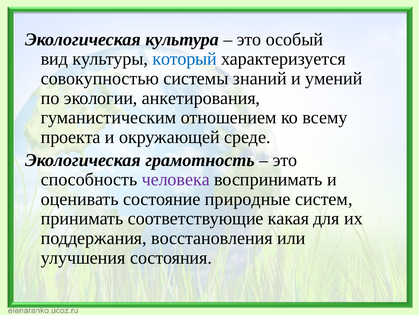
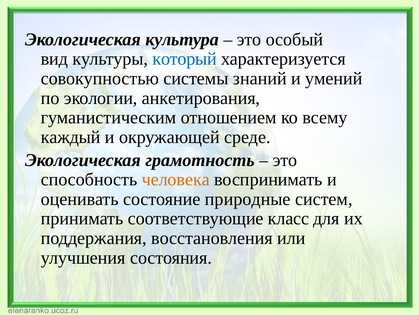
проекта: проекта -> каждый (71, 137)
человека colour: purple -> orange (176, 179)
какая: какая -> класс (288, 218)
